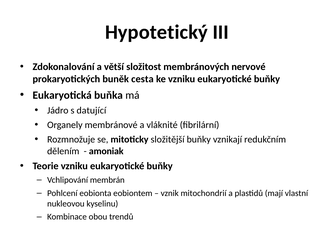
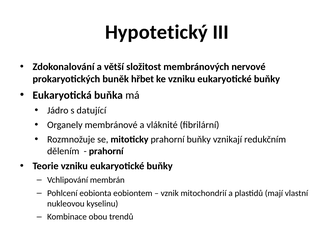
cesta: cesta -> hřbet (143, 79)
mitoticky složitější: složitější -> prahorní (168, 140)
amoniak: amoniak -> prahorní (106, 151)
